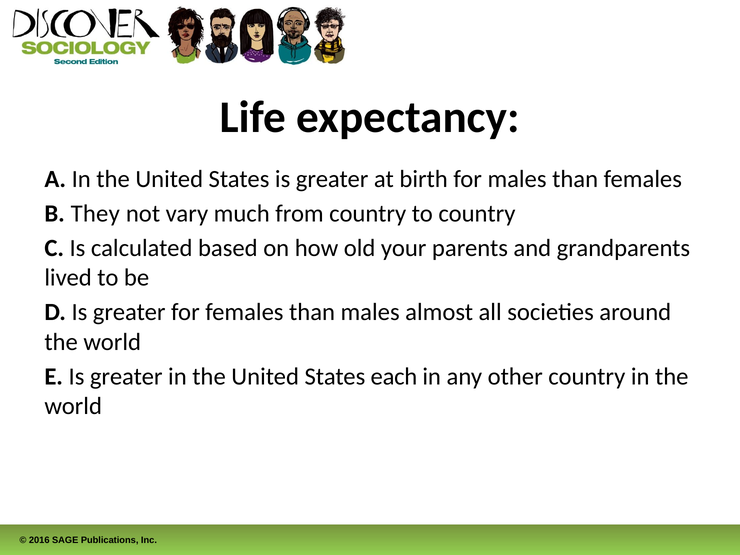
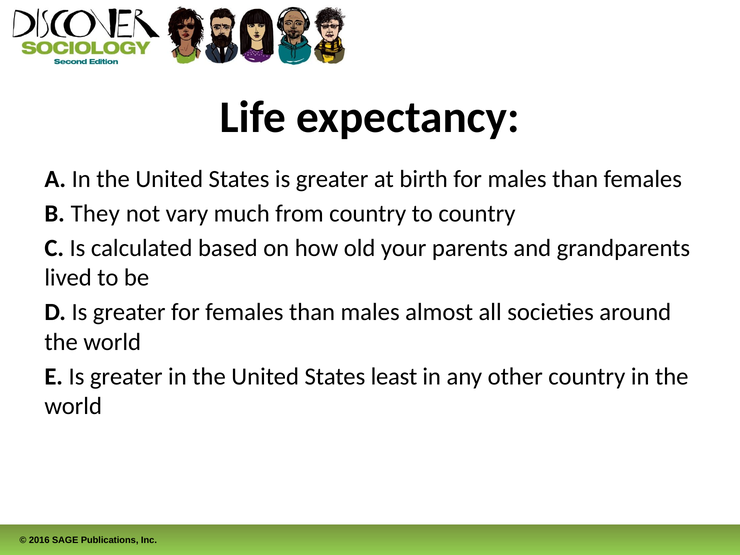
each: each -> least (394, 376)
